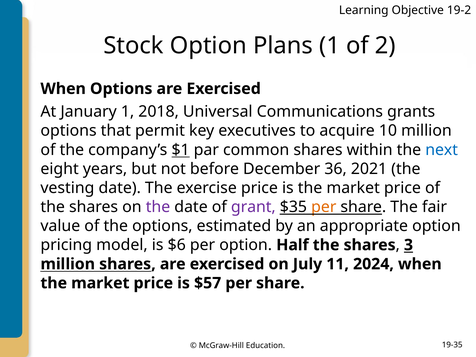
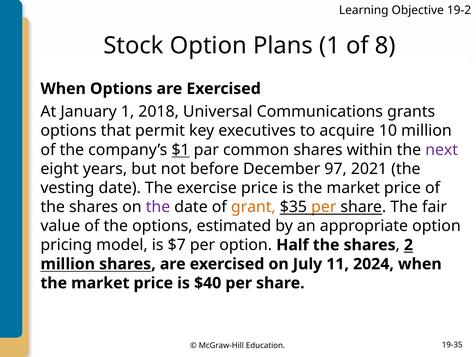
2: 2 -> 8 (385, 46)
next colour: blue -> purple (442, 150)
36: 36 -> 97 (336, 169)
grant colour: purple -> orange (253, 207)
$6: $6 -> $7 (177, 245)
3: 3 -> 2 (409, 245)
$57: $57 -> $40 (208, 283)
